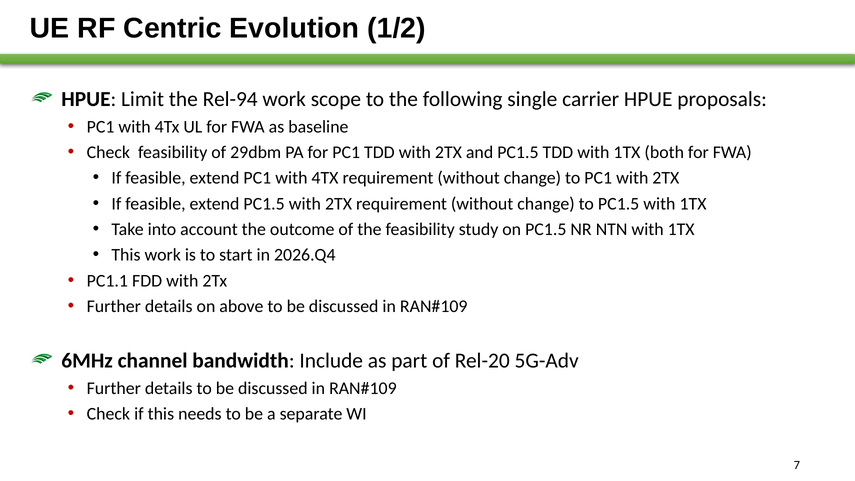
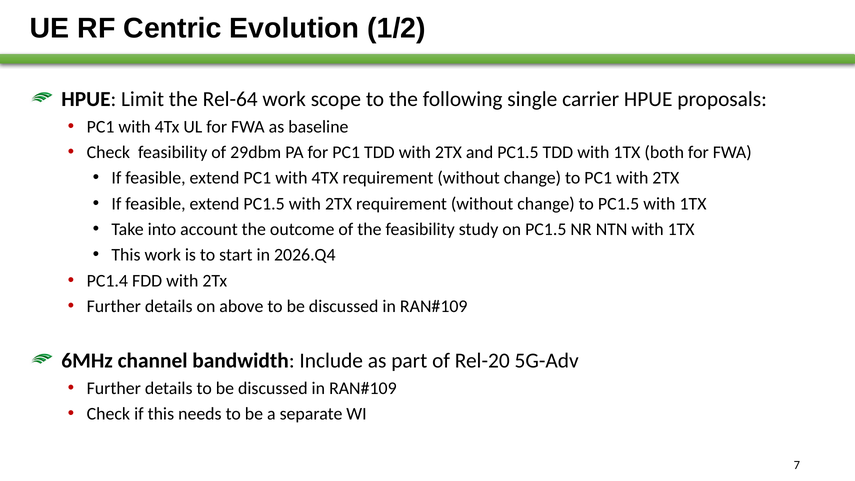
Rel-94: Rel-94 -> Rel-64 (230, 99)
PC1.1: PC1.1 -> PC1.4 (107, 281)
